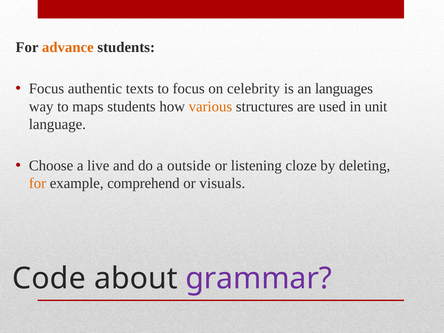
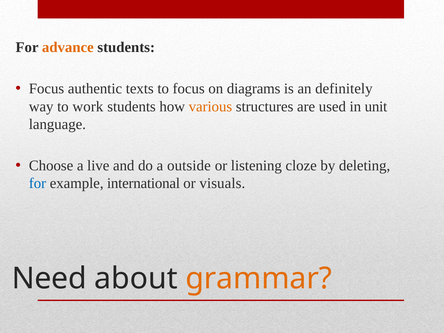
celebrity: celebrity -> diagrams (254, 89)
languages: languages -> definitely (344, 89)
maps: maps -> work (88, 106)
for colour: orange -> blue (37, 183)
comprehend: comprehend -> international (143, 183)
Code: Code -> Need (49, 278)
grammar colour: purple -> orange (259, 278)
